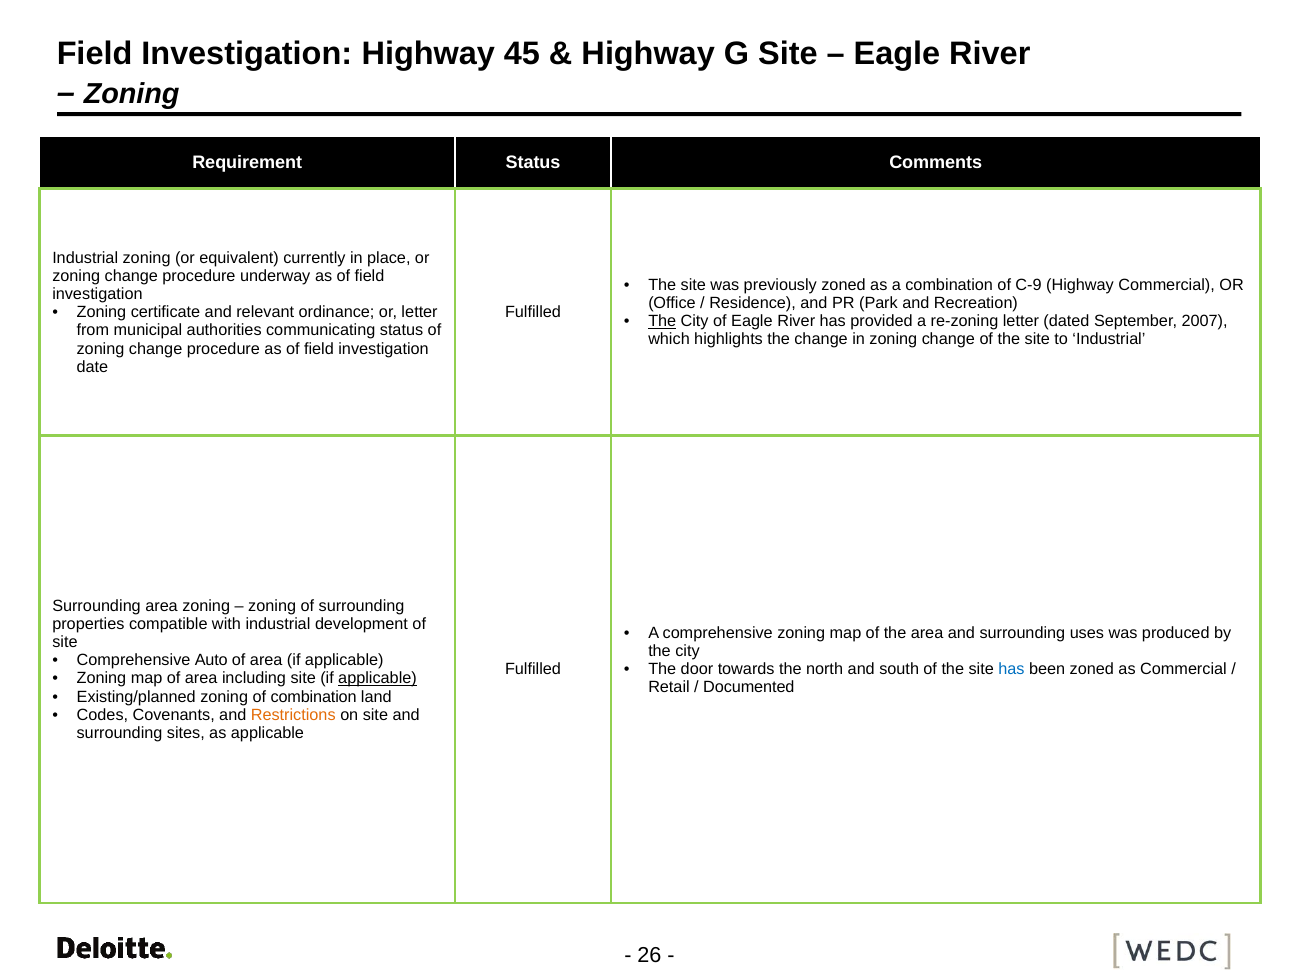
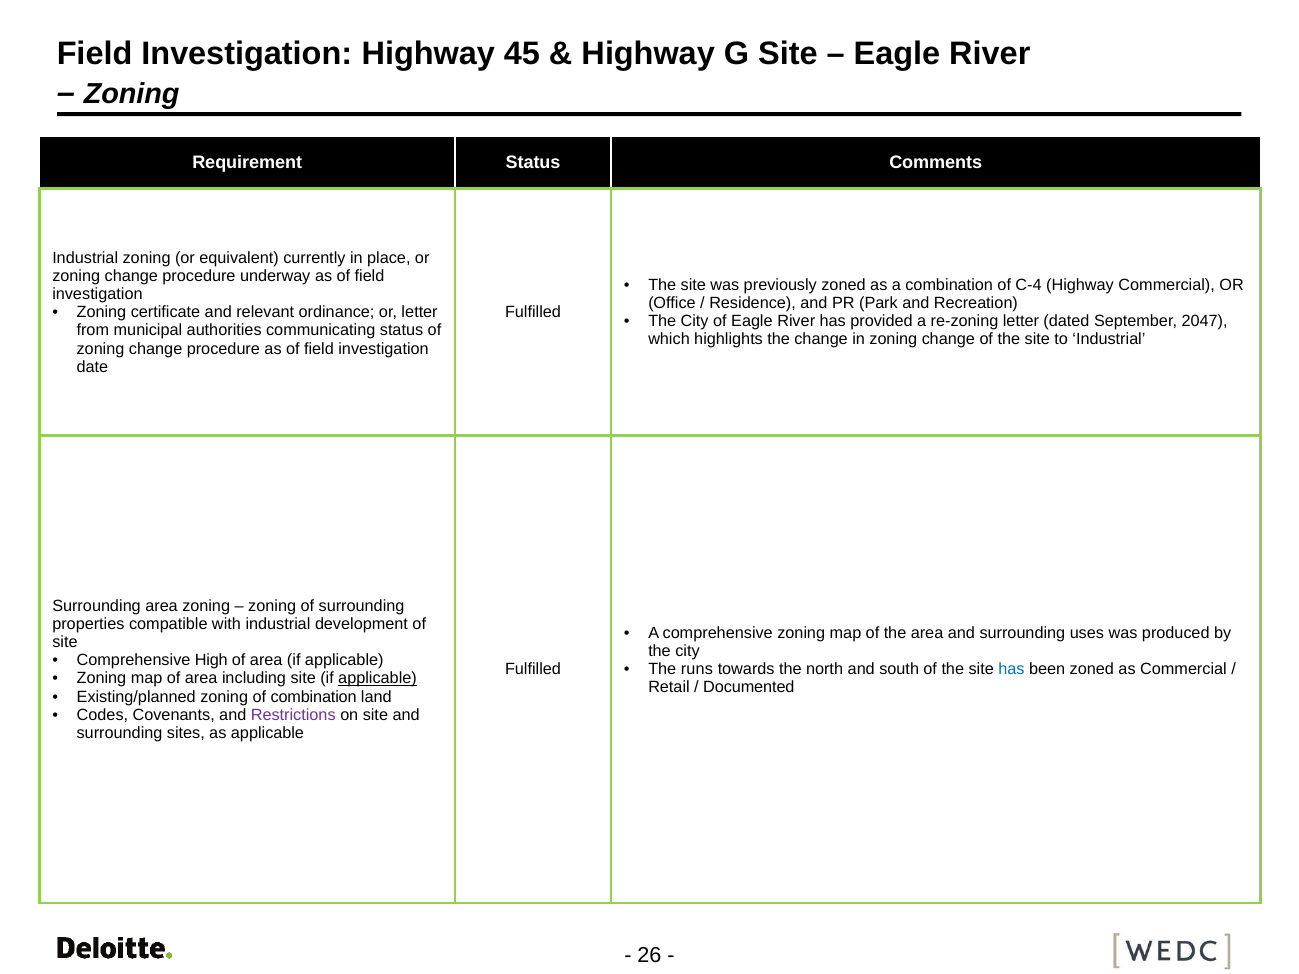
C-9: C-9 -> C-4 (1029, 285)
The underline: present -> none (662, 321)
2007: 2007 -> 2047 (1205, 321)
Auto: Auto -> High (211, 660)
door: door -> runs (697, 670)
Restrictions colour: orange -> purple (293, 715)
